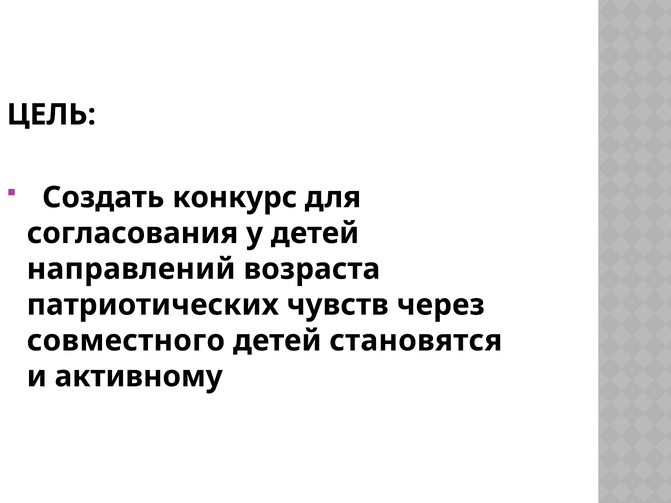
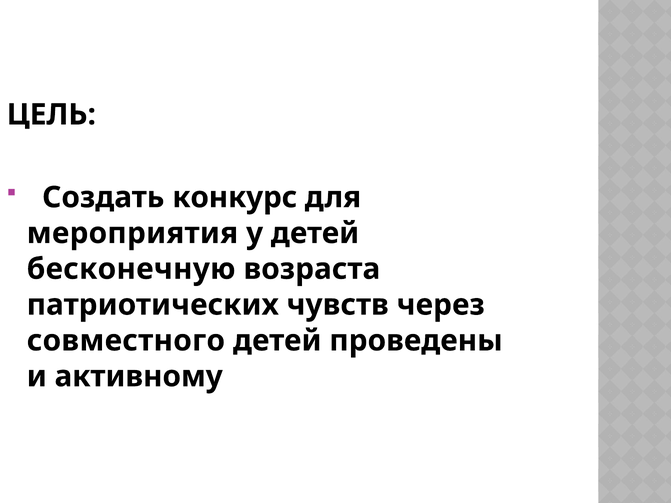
согласования: согласования -> мероприятия (132, 233)
направлений: направлений -> бесконечную (131, 269)
становятся: становятся -> проведены (416, 341)
